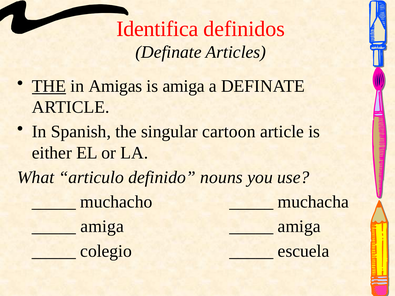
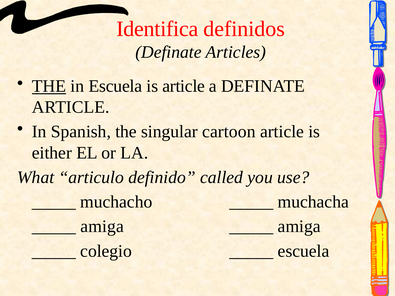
in Amigas: Amigas -> Escuela (115, 86)
is amiga: amiga -> article (184, 86)
nouns: nouns -> called (222, 177)
